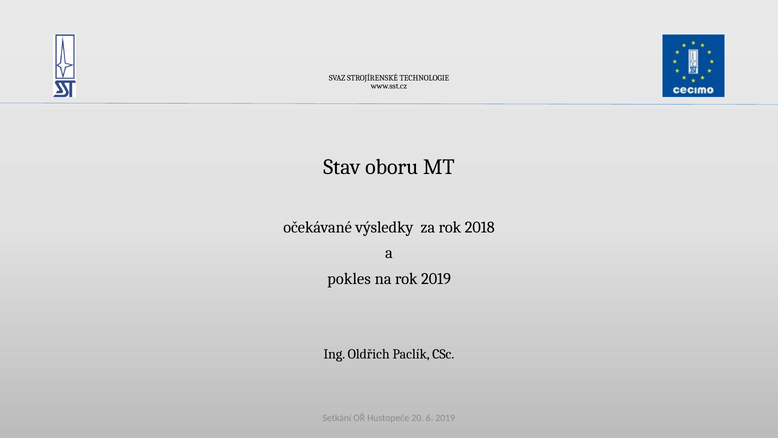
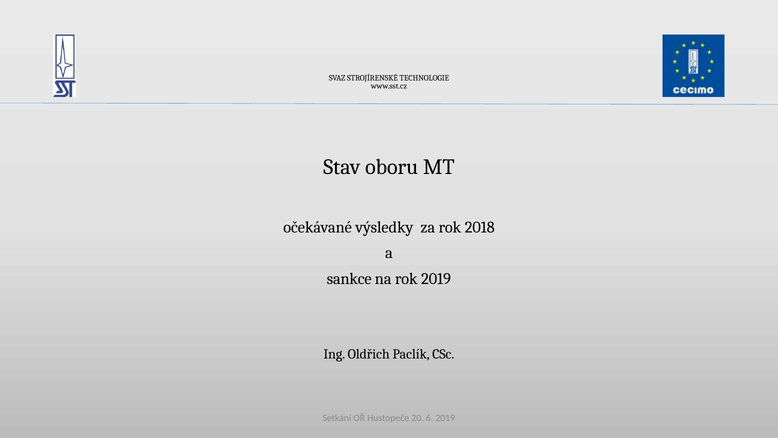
pokles: pokles -> sankce (349, 278)
